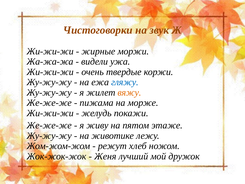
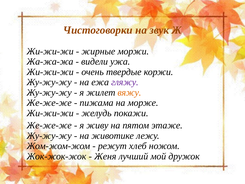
гляжу colour: blue -> purple (125, 82)
